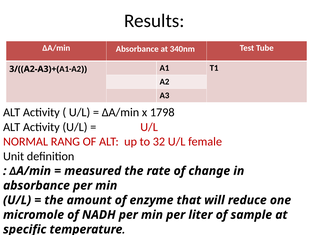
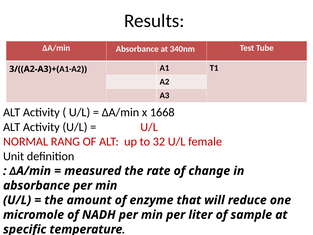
1798: 1798 -> 1668 (162, 112)
